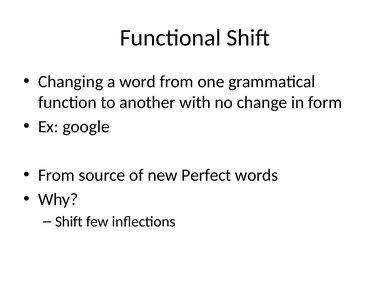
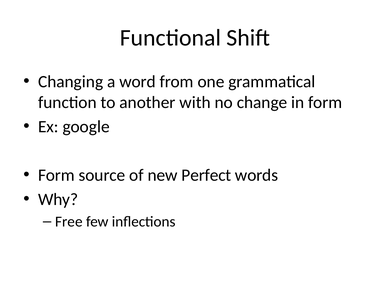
From: From -> Form (56, 175)
Shift: Shift -> Free (69, 222)
